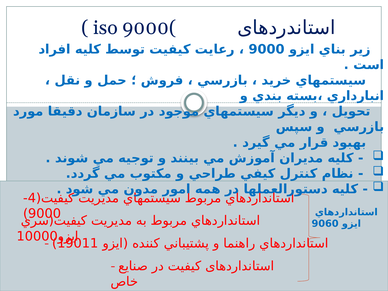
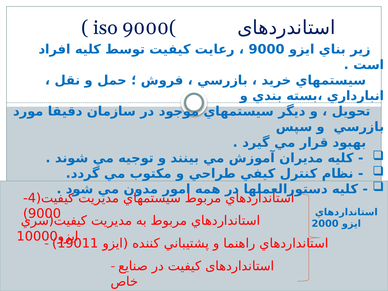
9060: 9060 -> 2000 (325, 224)
